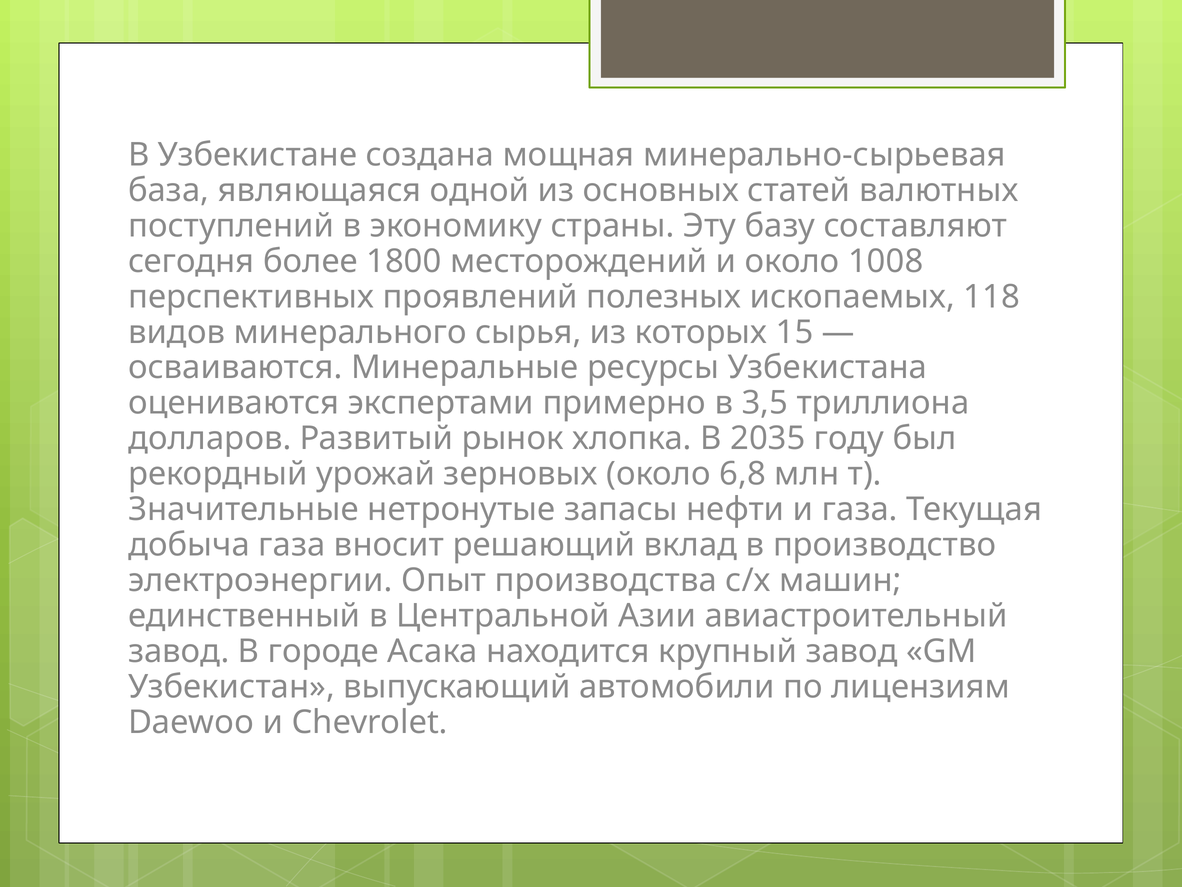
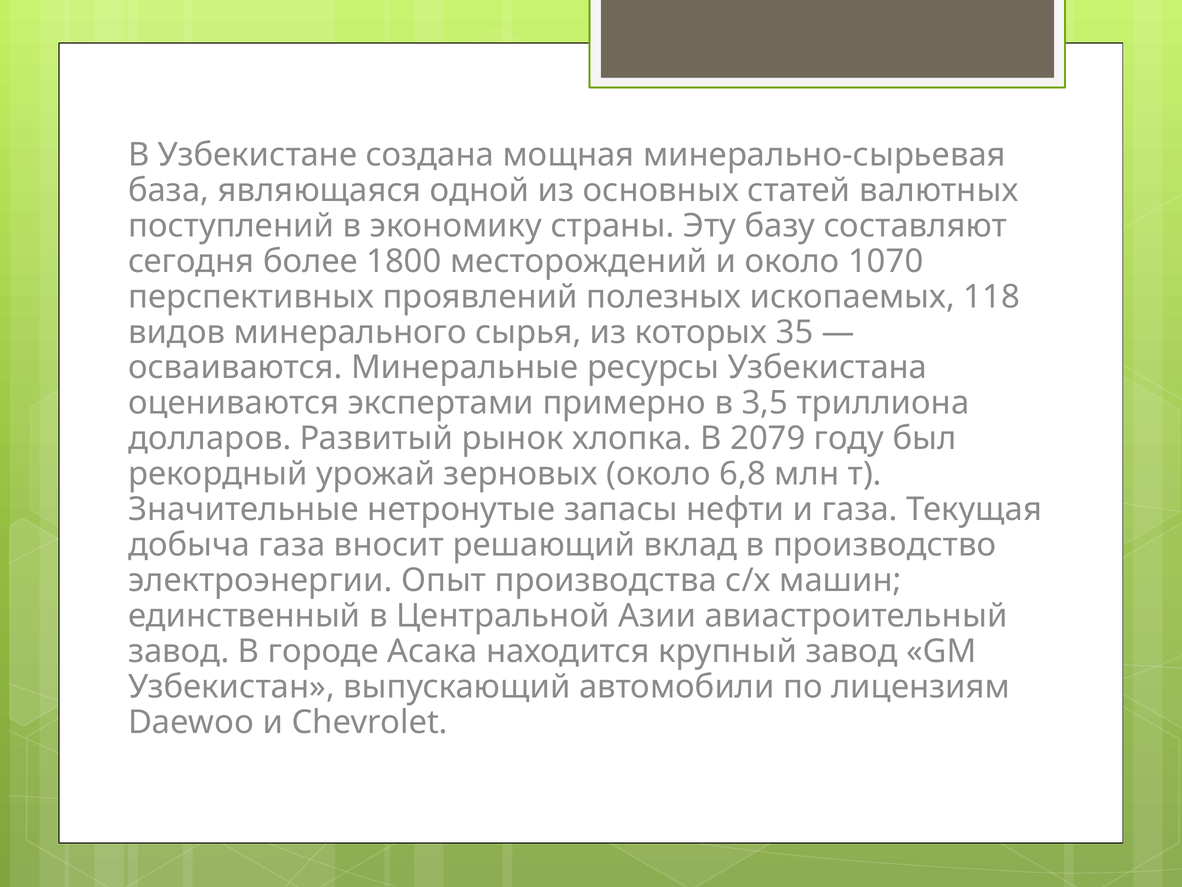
1008: 1008 -> 1070 (886, 261)
15: 15 -> 35 (795, 332)
2035: 2035 -> 2079 (768, 438)
